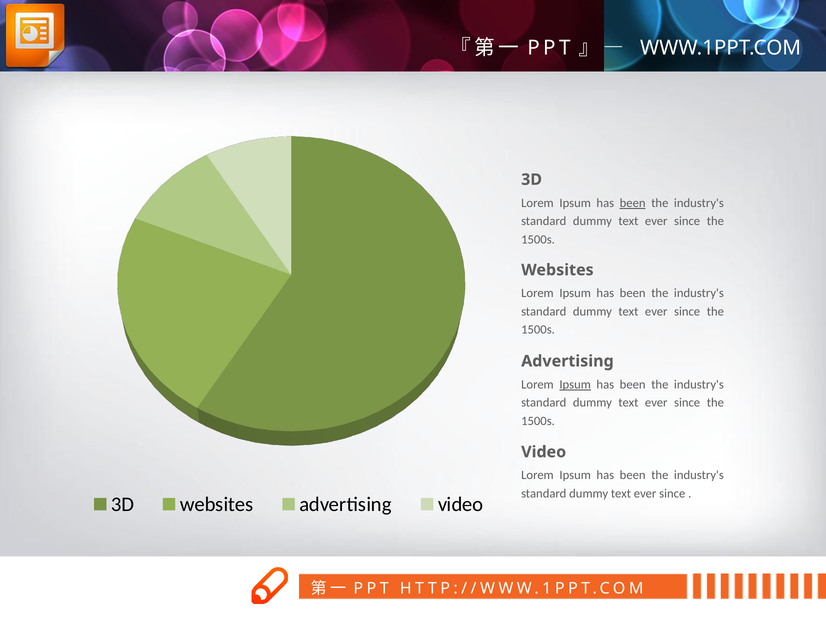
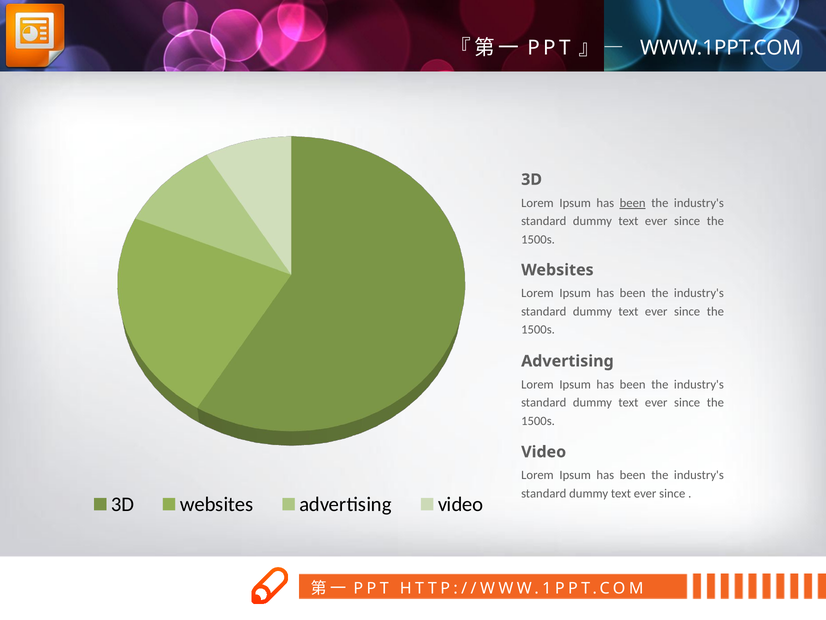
Ipsum underline: present -> none (575, 384)
